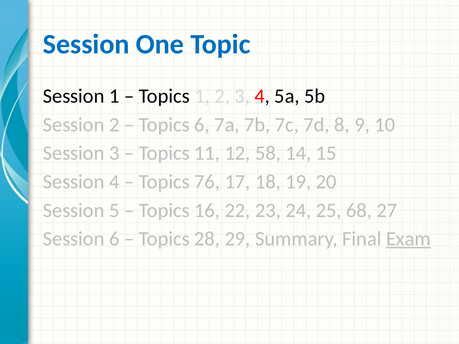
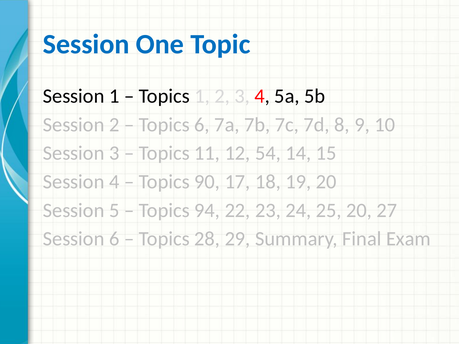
58: 58 -> 54 (268, 153)
76: 76 -> 90 (207, 182)
16: 16 -> 94 (207, 210)
25 68: 68 -> 20 (359, 210)
Exam underline: present -> none (408, 239)
